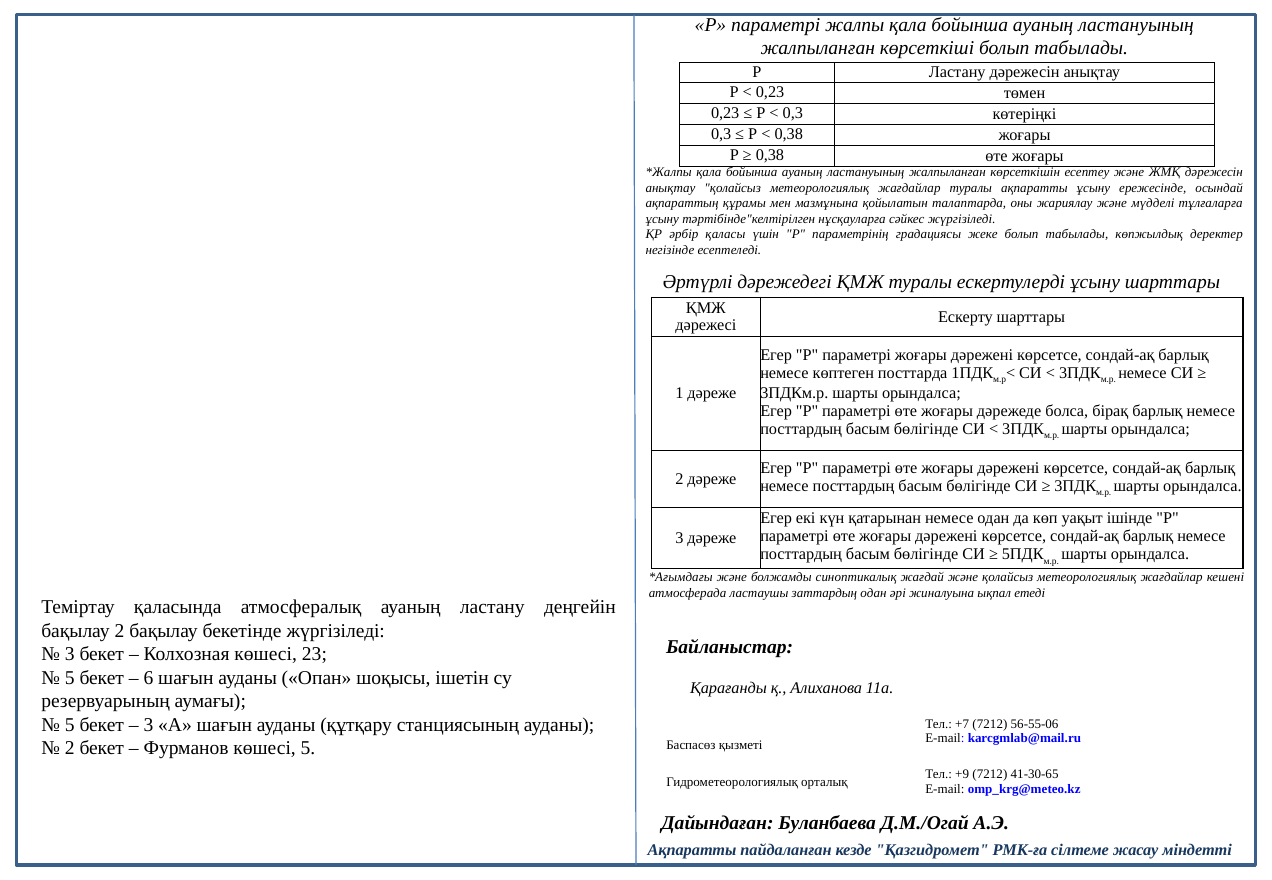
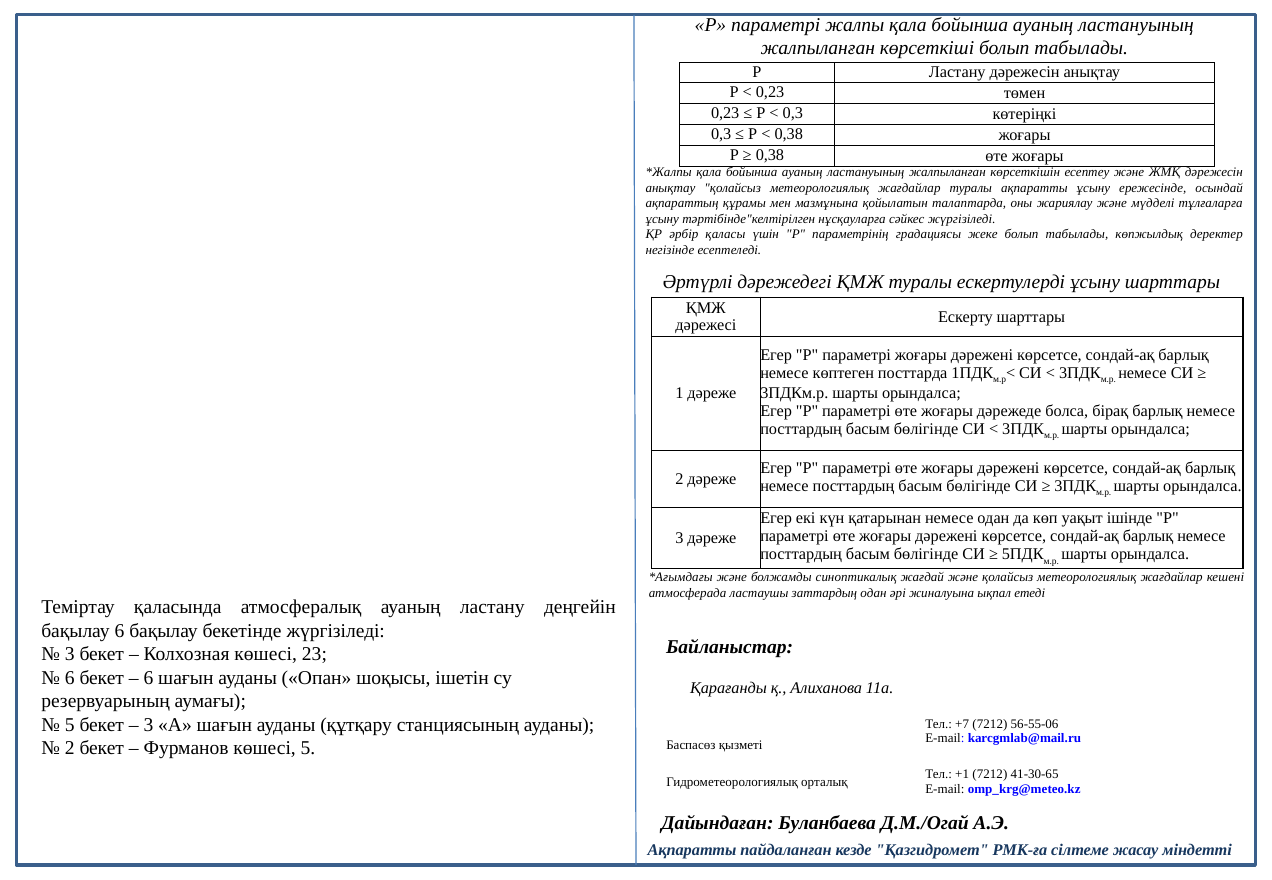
бақылау 2: 2 -> 6 (120, 631)
5: 5 -> 6 (70, 678)
+9: +9 -> +1 (962, 775)
